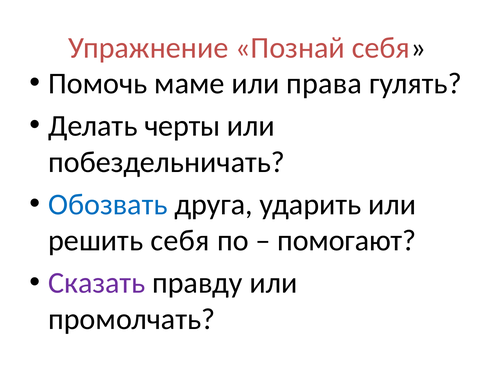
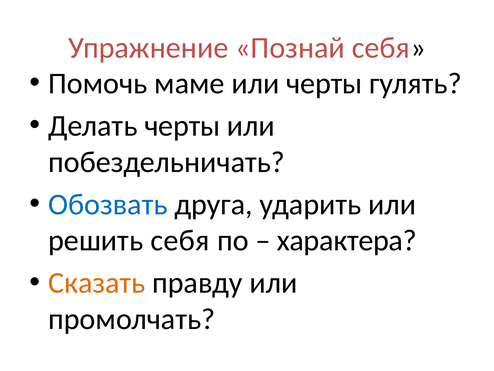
или права: права -> черты (324, 83)
помогают: помогают -> характера (347, 240)
Сказать colour: purple -> orange (97, 283)
